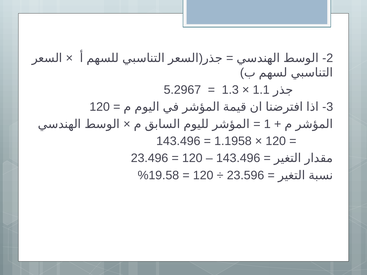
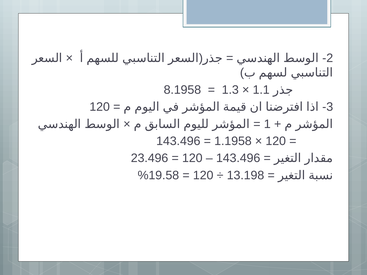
5.2967: 5.2967 -> 8.1958 (182, 90)
23.596: 23.596 -> 13.198 (246, 175)
